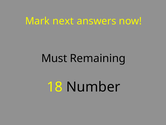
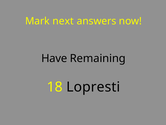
Must: Must -> Have (54, 58)
Number: Number -> Lopresti (93, 87)
